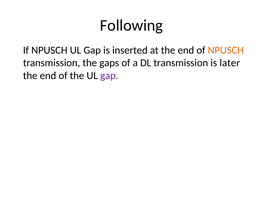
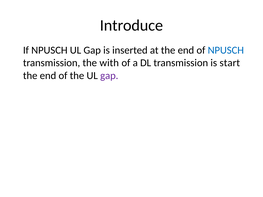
Following: Following -> Introduce (132, 25)
NPUSCH colour: orange -> blue (226, 50)
gaps: gaps -> with (109, 63)
later: later -> start (230, 63)
